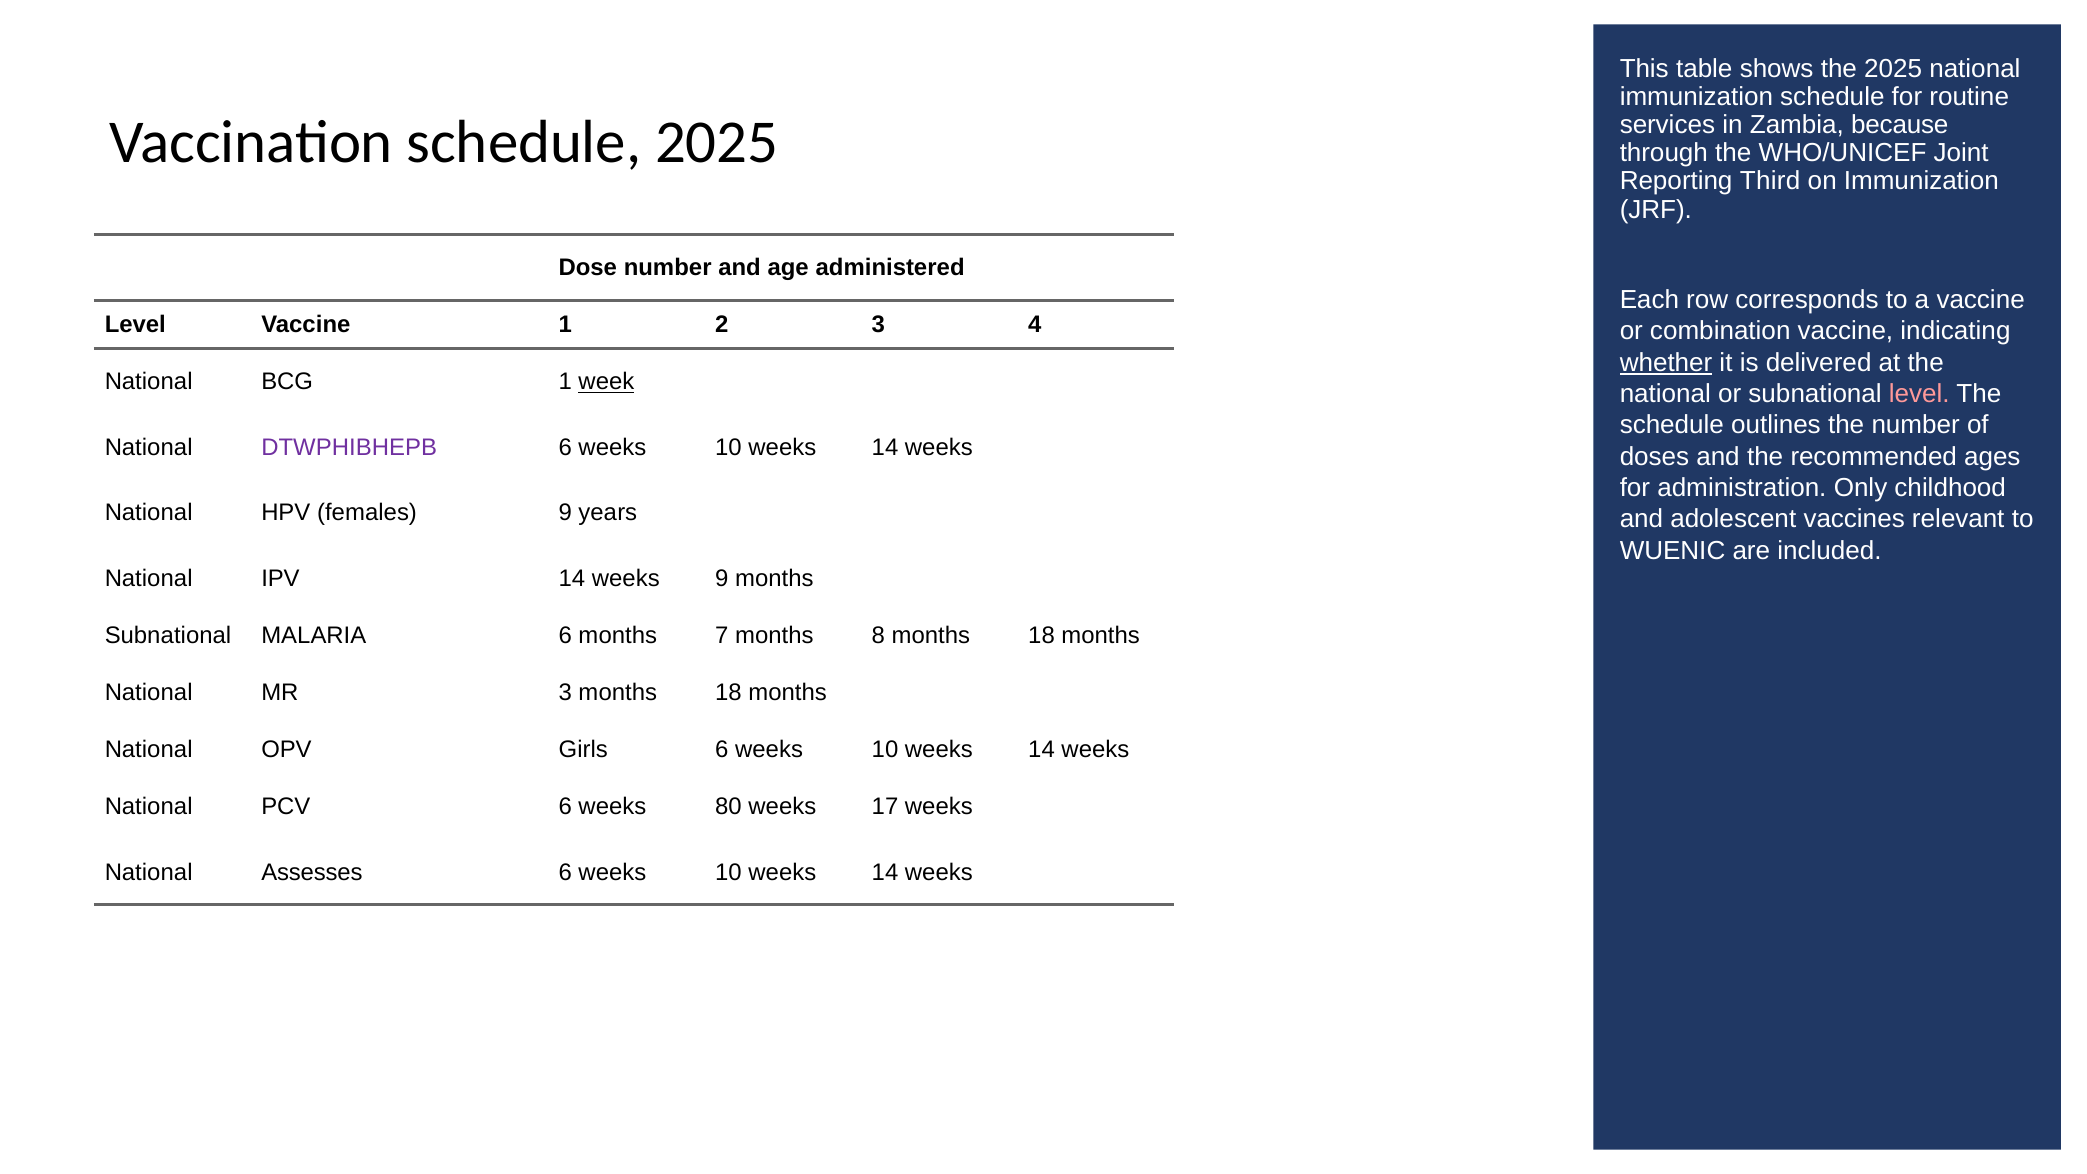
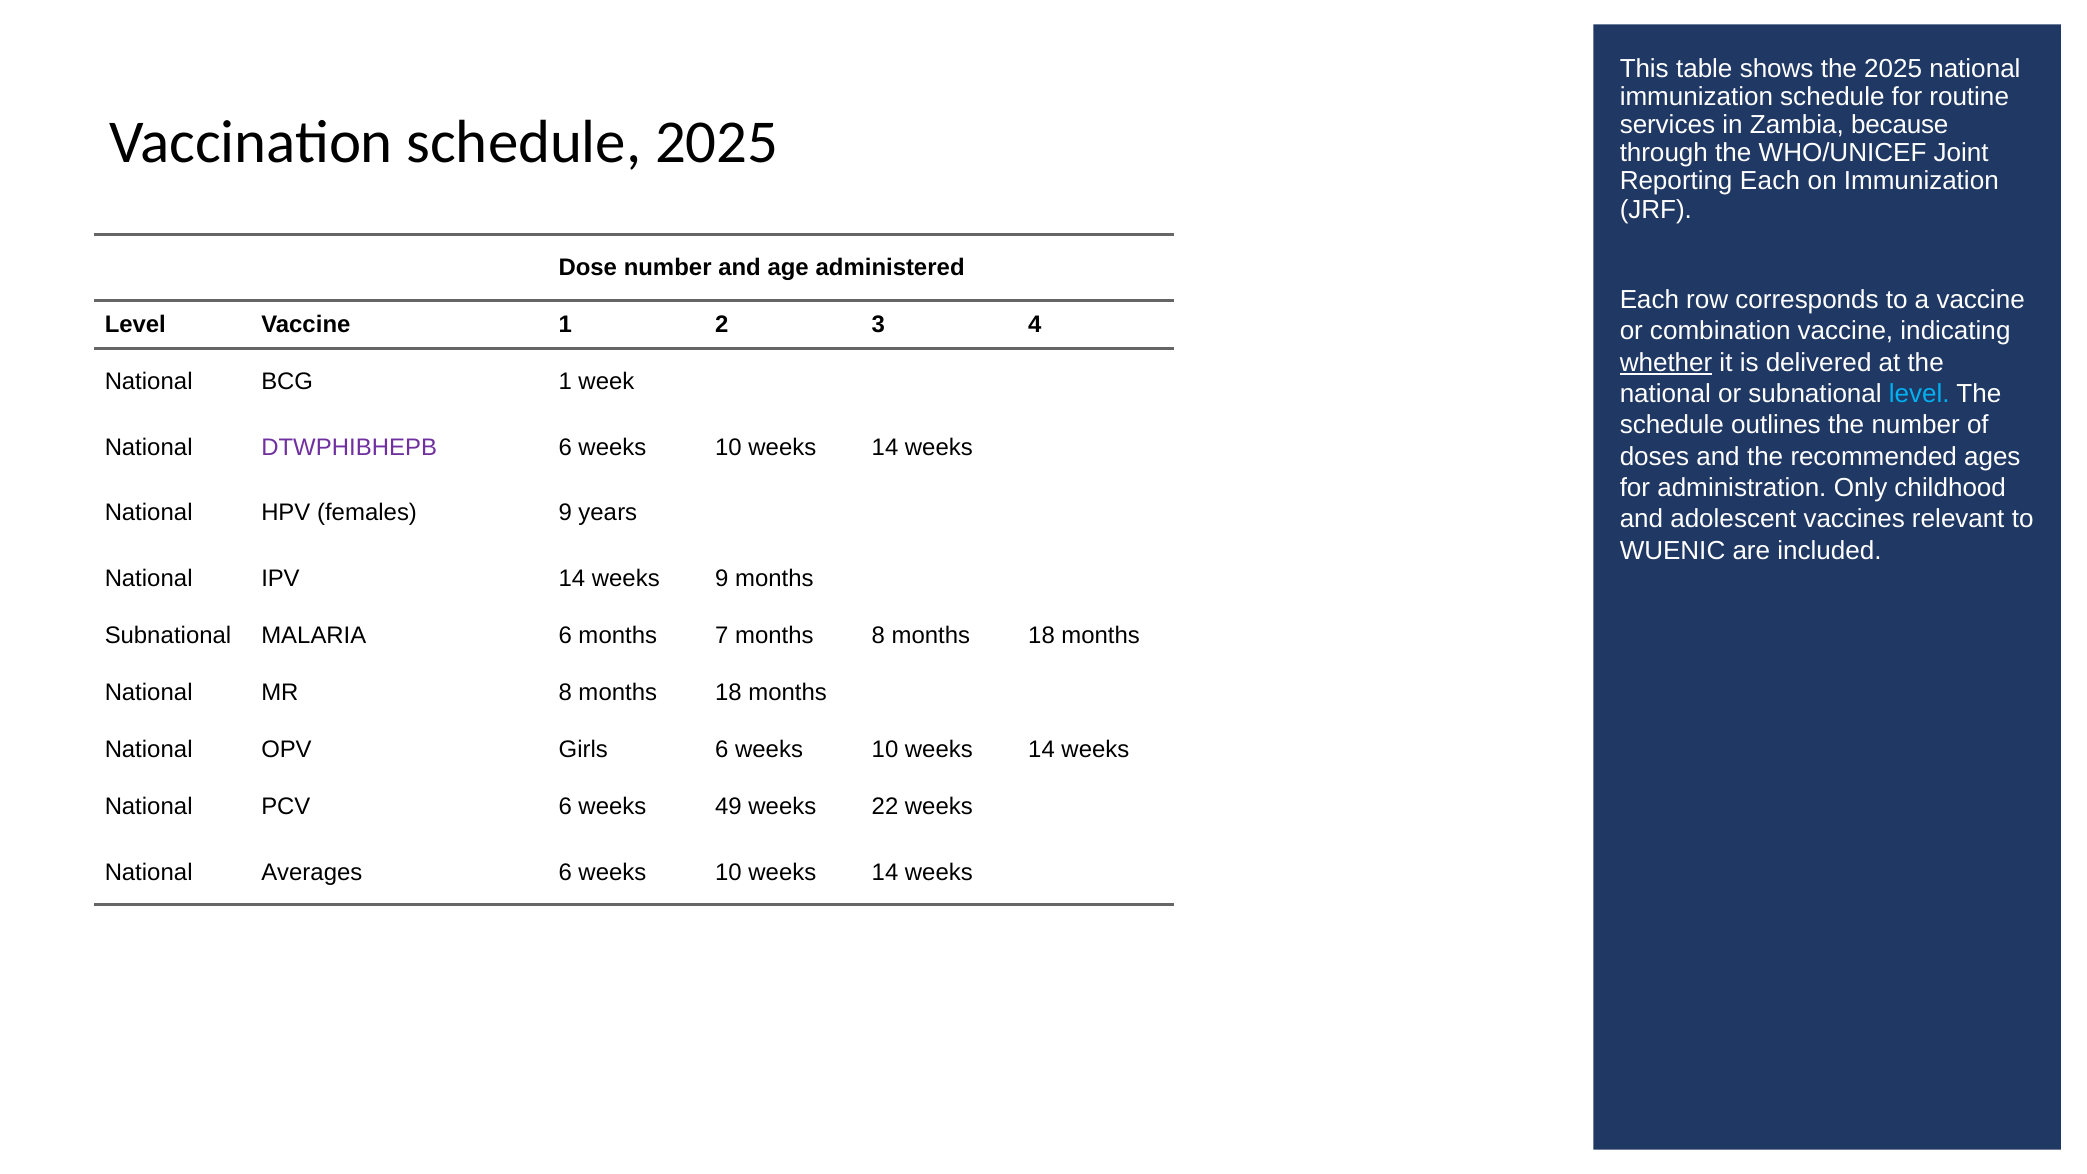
Reporting Third: Third -> Each (1770, 181)
week underline: present -> none (606, 382)
level colour: pink -> light blue (1919, 394)
MR 3: 3 -> 8 (565, 693)
80: 80 -> 49 (728, 807)
17: 17 -> 22 (885, 807)
Assesses: Assesses -> Averages (312, 872)
